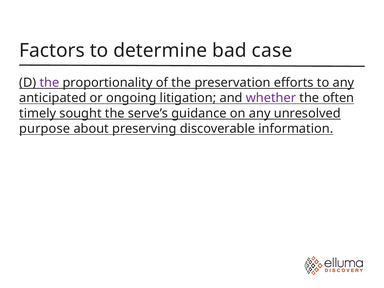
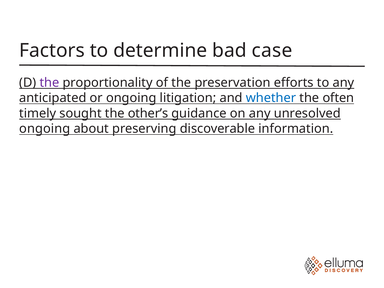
whether colour: purple -> blue (271, 98)
serve’s: serve’s -> other’s (148, 113)
purpose: purpose -> ongoing (45, 129)
